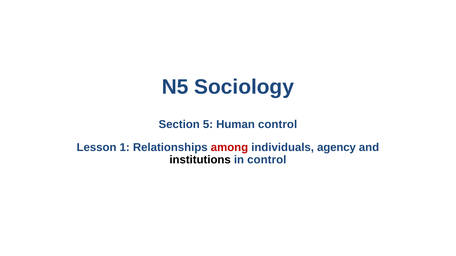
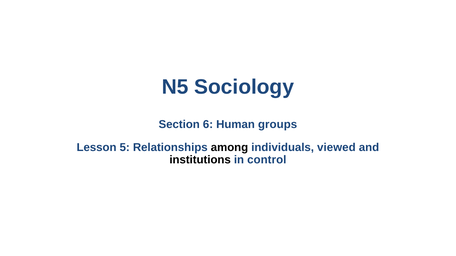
5: 5 -> 6 (208, 125)
Human control: control -> groups (278, 125)
1: 1 -> 5 (125, 148)
among colour: red -> black (229, 148)
agency: agency -> viewed (336, 148)
